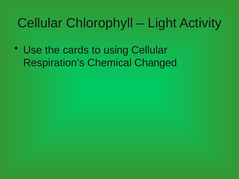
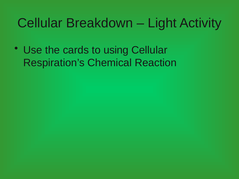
Chlorophyll: Chlorophyll -> Breakdown (100, 23)
Changed: Changed -> Reaction (156, 63)
